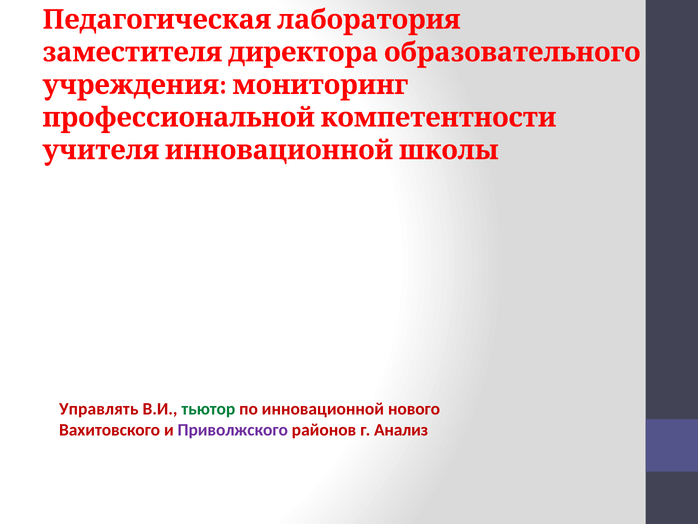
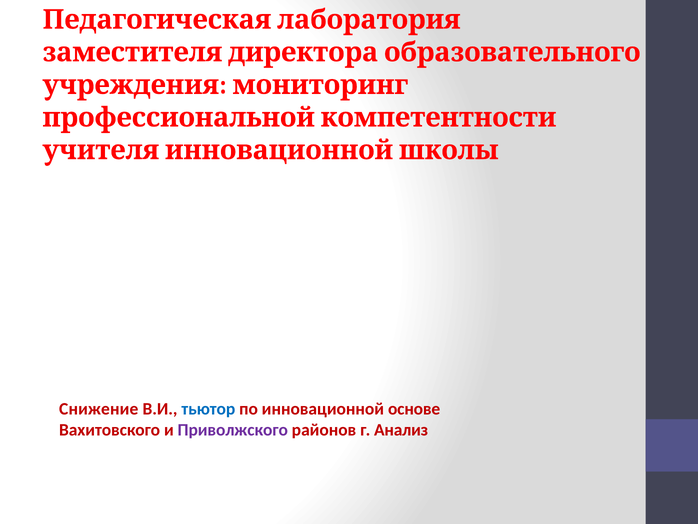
Управлять: Управлять -> Снижение (99, 409)
тьютор colour: green -> blue (208, 409)
нового: нового -> основе (414, 409)
